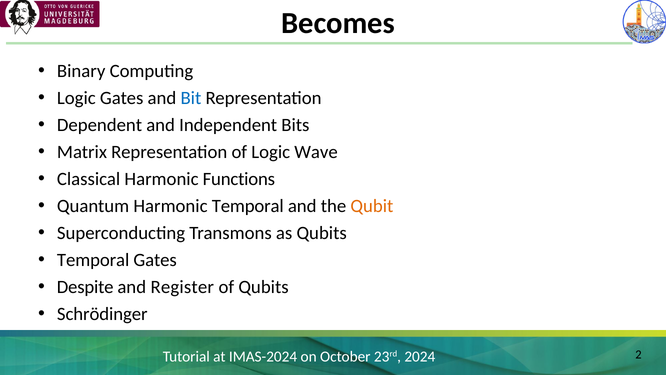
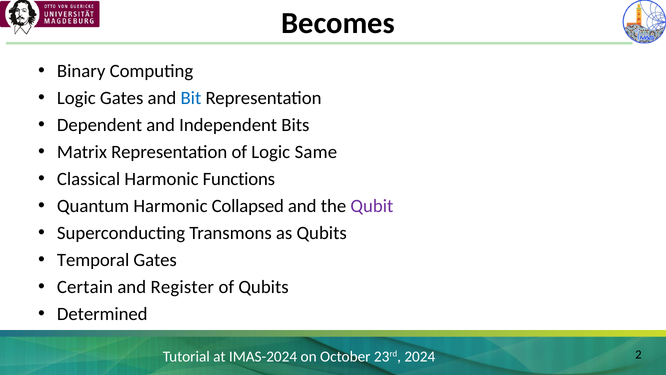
Wave: Wave -> Same (316, 152)
Harmonic Temporal: Temporal -> Collapsed (248, 206)
Qubit colour: orange -> purple (372, 206)
Despite: Despite -> Certain (85, 287)
Schrödinger: Schrödinger -> Determined (102, 314)
